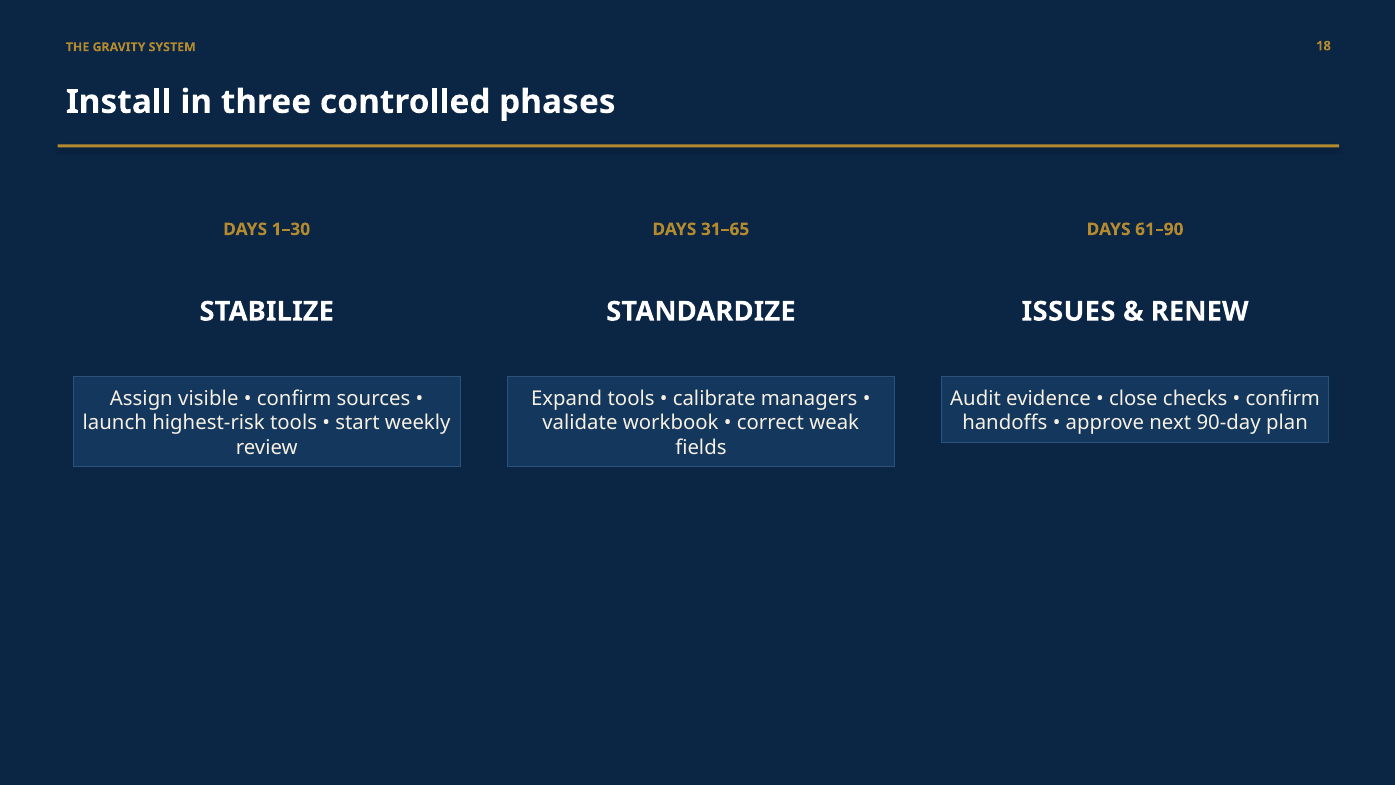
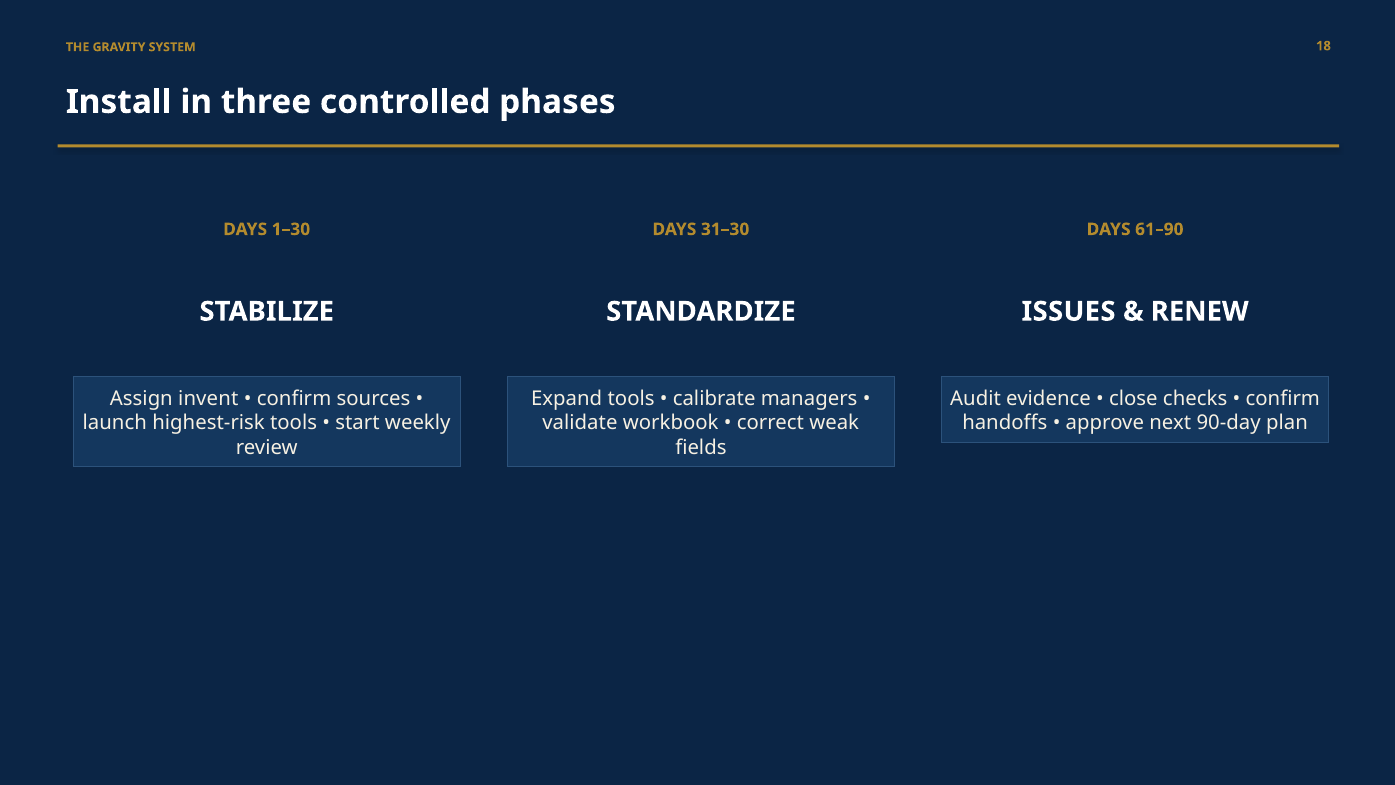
31–65: 31–65 -> 31–30 (725, 229)
visible: visible -> invent (208, 399)
